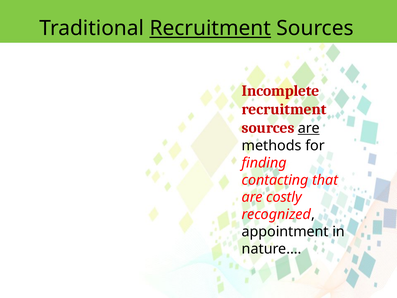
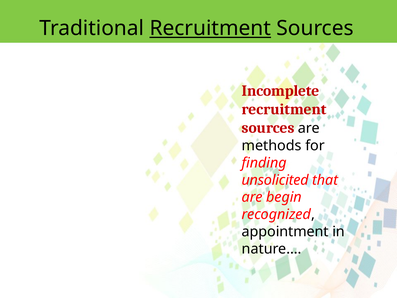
are underline: present -> none (309, 128)
contacting: contacting -> unsolicited (275, 180)
costly: costly -> begin (284, 197)
